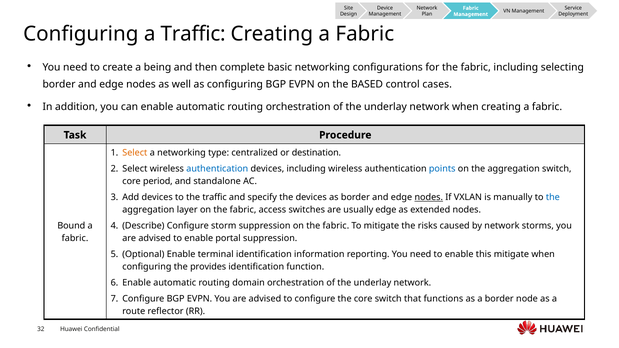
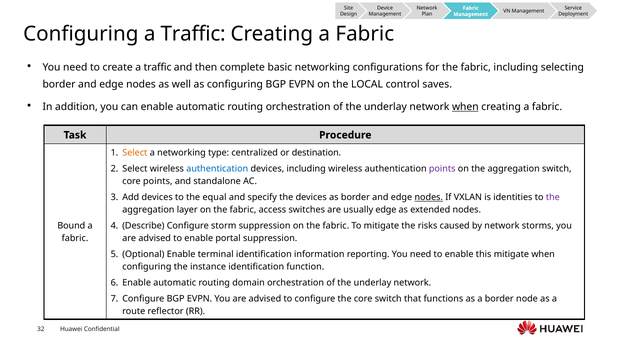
create a being: being -> traffic (158, 67)
BASED: BASED -> LOCAL (367, 85)
cases: cases -> saves (437, 85)
when underline: none -> present (465, 107)
points colour: blue -> purple (442, 169)
core period: period -> points (158, 181)
the traffic: traffic -> equal (215, 198)
manually: manually -> identities (513, 198)
the colour: blue -> purple (553, 198)
provides: provides -> instance (208, 267)
